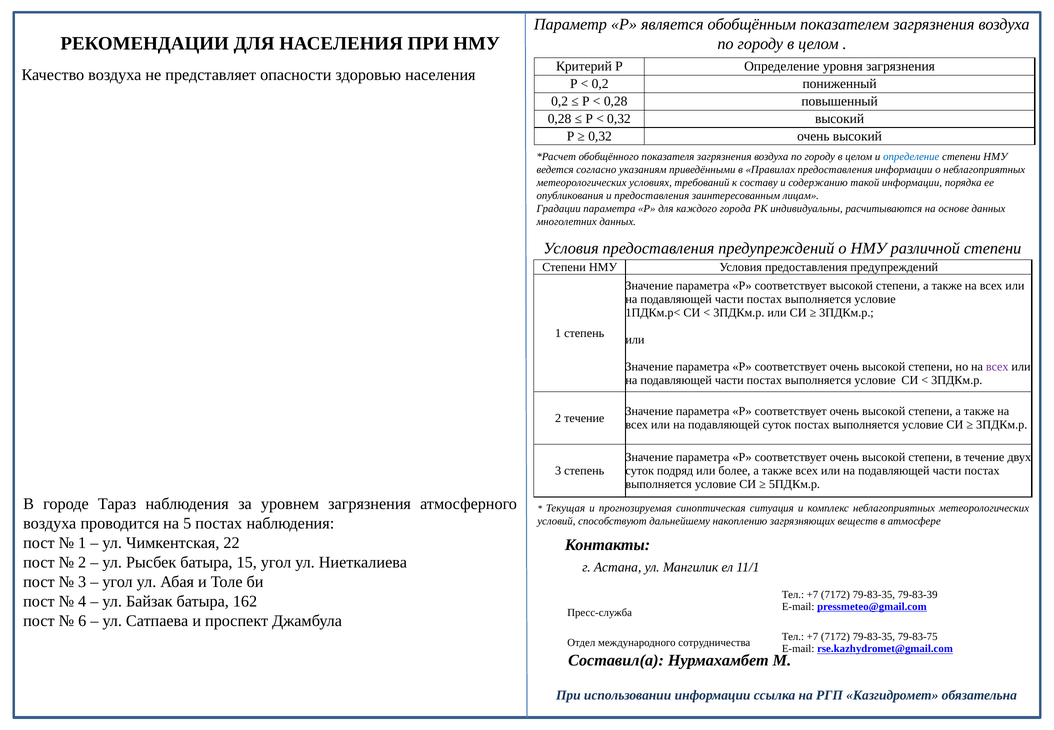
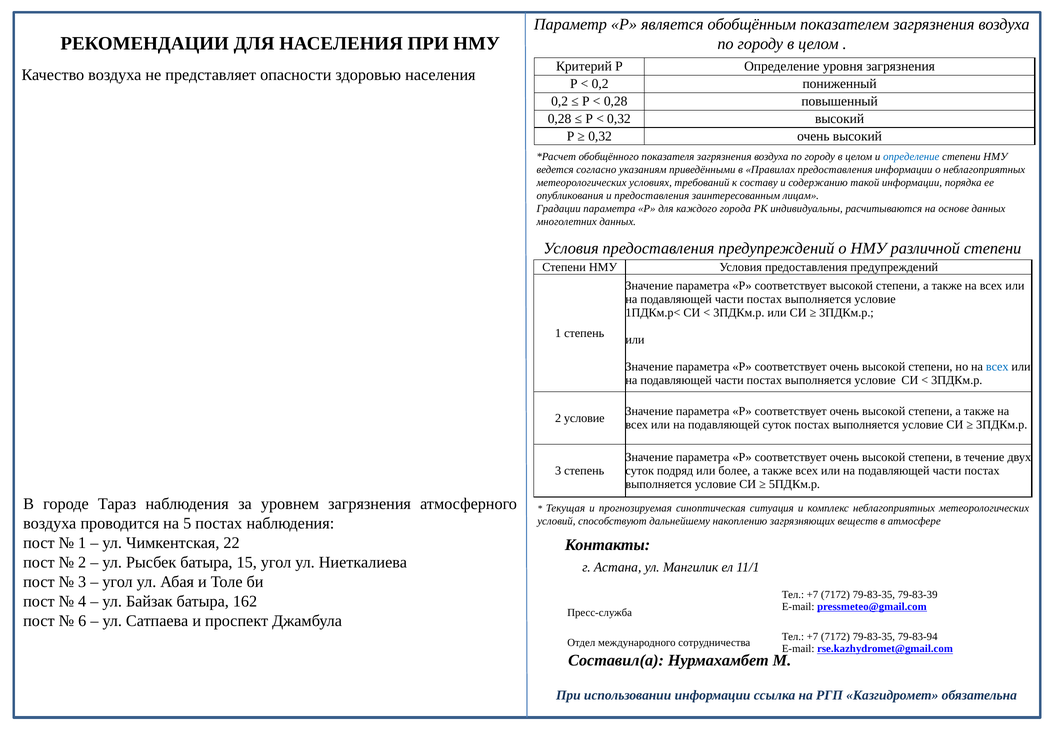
всех colour: purple -> blue (997, 367)
2 течение: течение -> условие (584, 418)
79-83-75: 79-83-75 -> 79-83-94 (918, 637)
